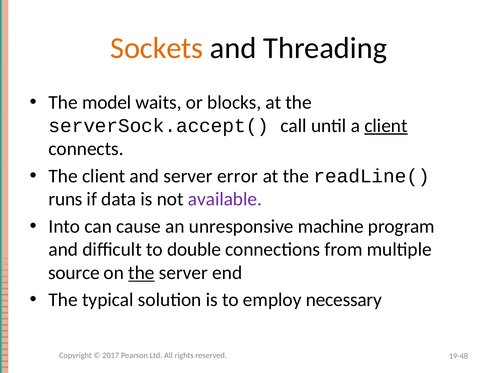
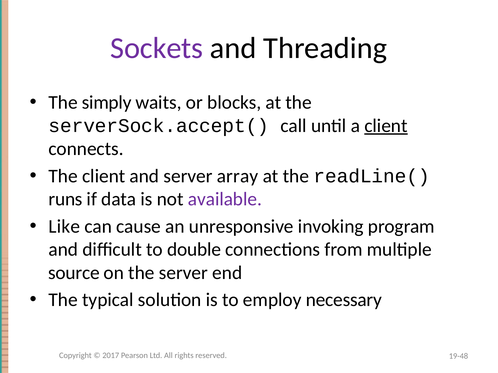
Sockets colour: orange -> purple (157, 48)
model: model -> simply (107, 103)
error: error -> array (238, 176)
Into: Into -> Like (64, 227)
machine: machine -> invoking (331, 227)
the underline: present -> none (141, 273)
